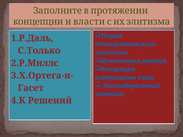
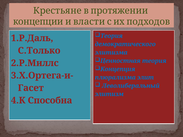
Заполните: Заполните -> Крестьяне (57, 11)
их элитизма: элитизма -> подходов (148, 22)
Решений: Решений -> Способна (50, 101)
